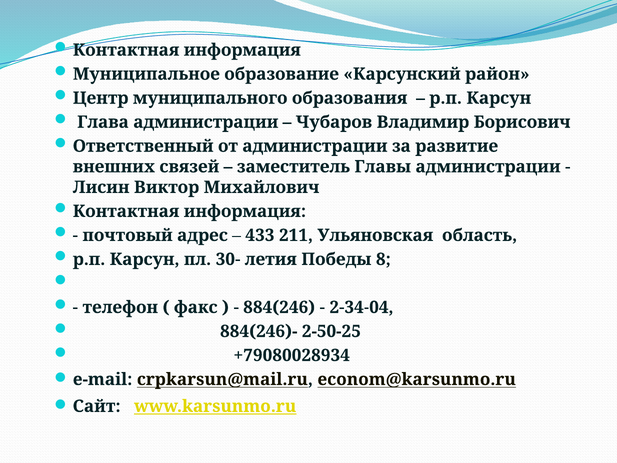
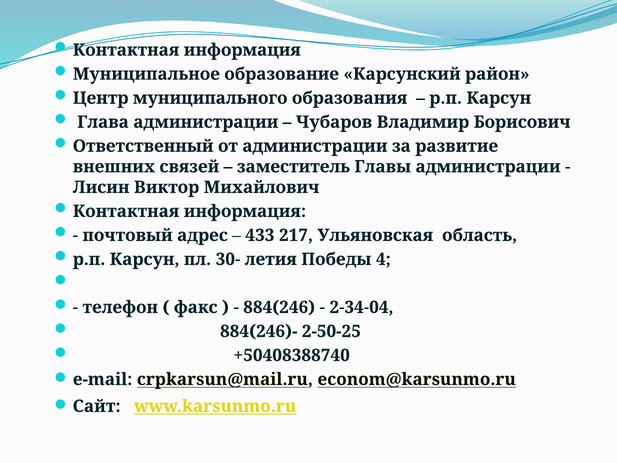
211: 211 -> 217 (296, 235)
8: 8 -> 4 (383, 259)
+79080028934: +79080028934 -> +50408388740 (292, 355)
